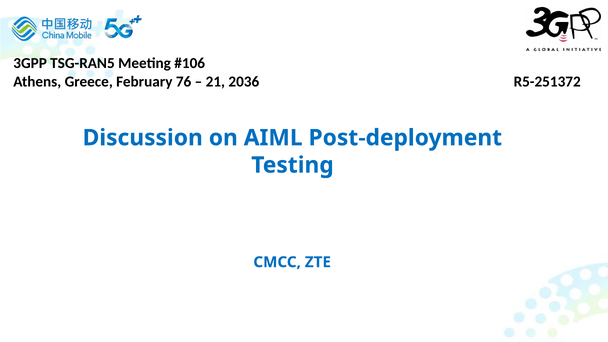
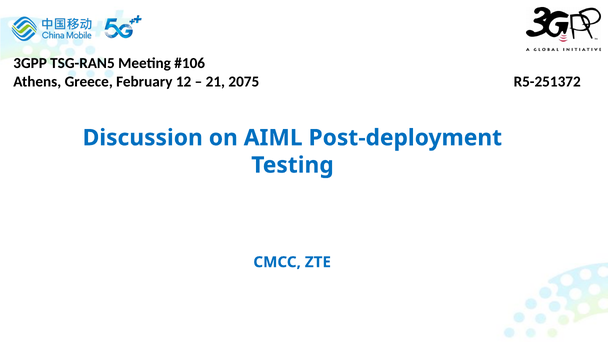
76: 76 -> 12 (184, 82)
2036: 2036 -> 2075 (244, 82)
